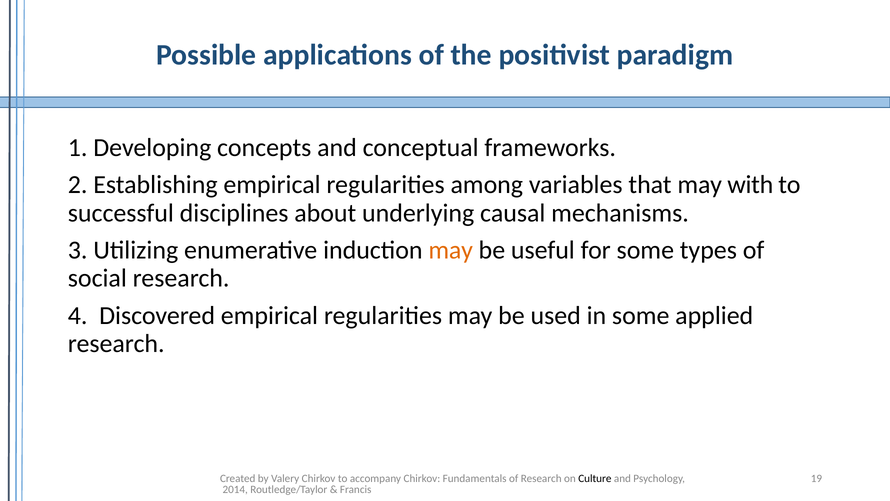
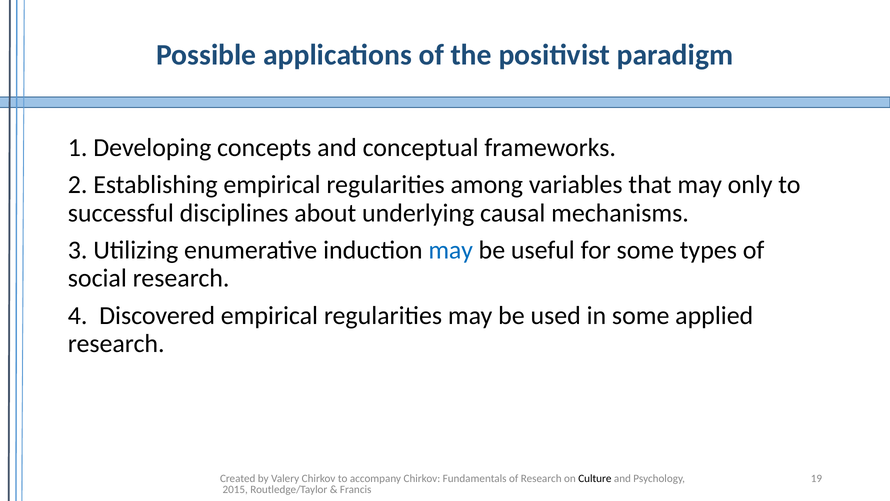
with: with -> only (750, 185)
may colour: orange -> blue (451, 250)
2014: 2014 -> 2015 (235, 489)
